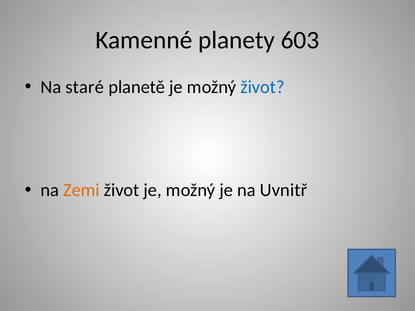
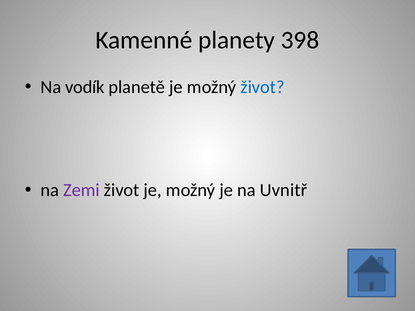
603: 603 -> 398 (300, 40)
staré: staré -> vodík (85, 87)
Zemi colour: orange -> purple (81, 190)
